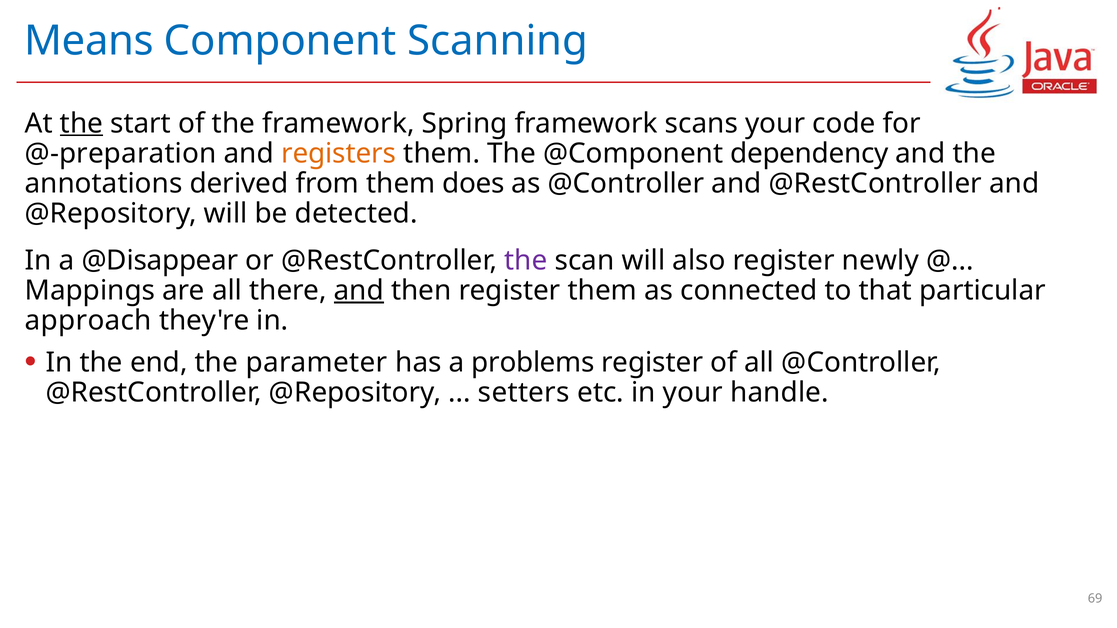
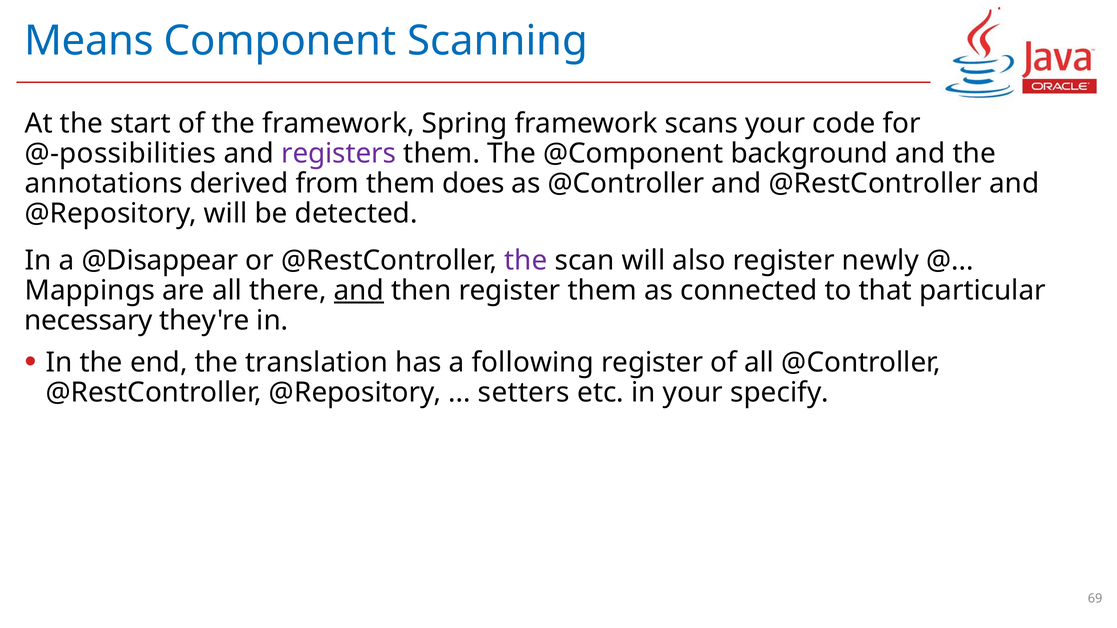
the underline: present -> none (81, 123)
@-preparation: @-preparation -> @-possibilities (120, 154)
registers colour: orange -> purple (339, 154)
dependency: dependency -> background (809, 154)
approach: approach -> necessary (89, 321)
parameter: parameter -> translation (317, 363)
problems: problems -> following (533, 363)
handle: handle -> specify (780, 393)
